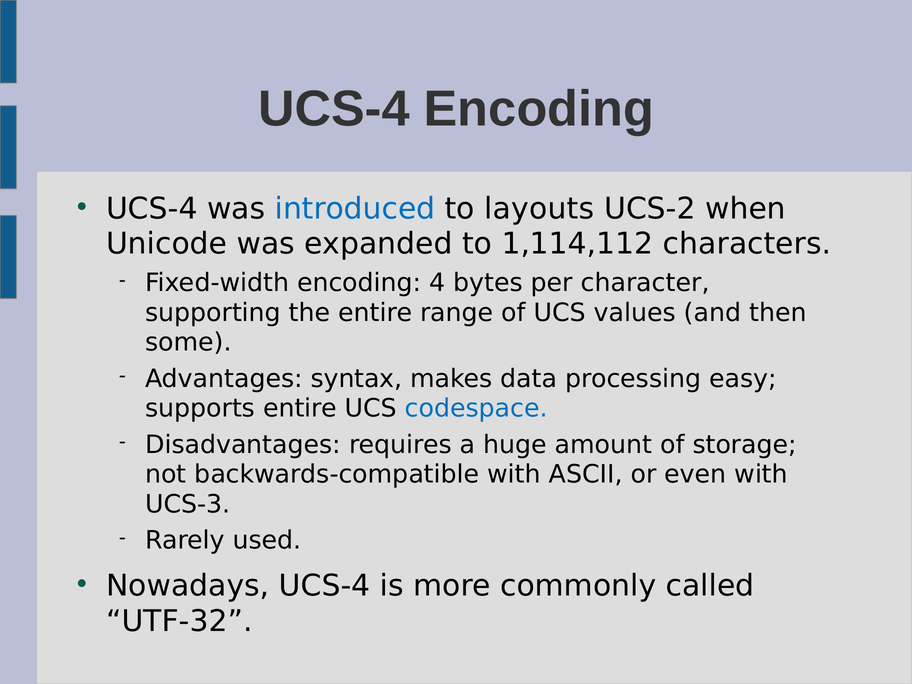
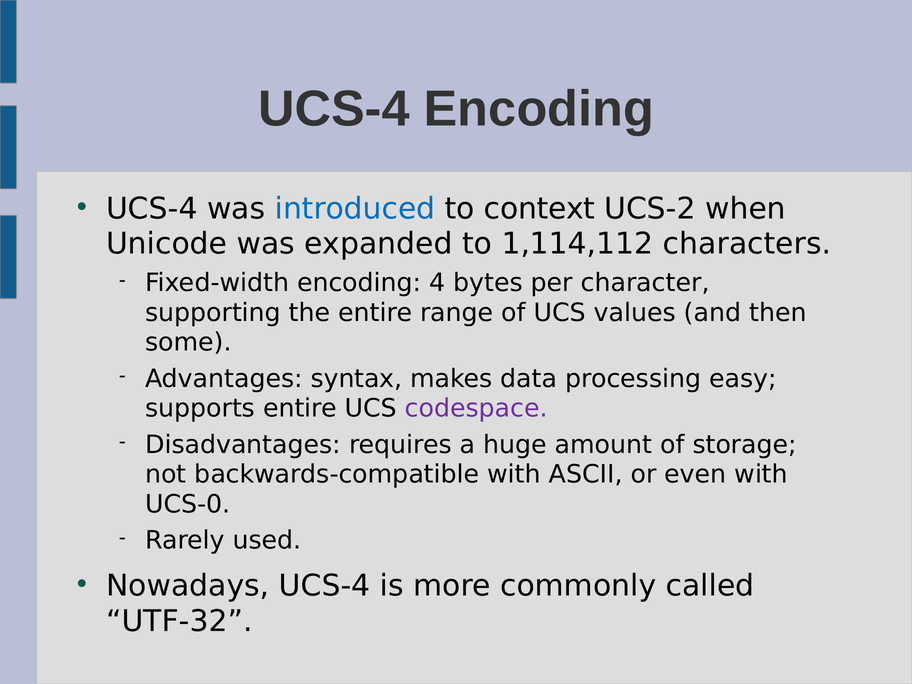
layouts: layouts -> context (540, 209)
codespace colour: blue -> purple (476, 408)
UCS-3: UCS-3 -> UCS-0 (188, 504)
